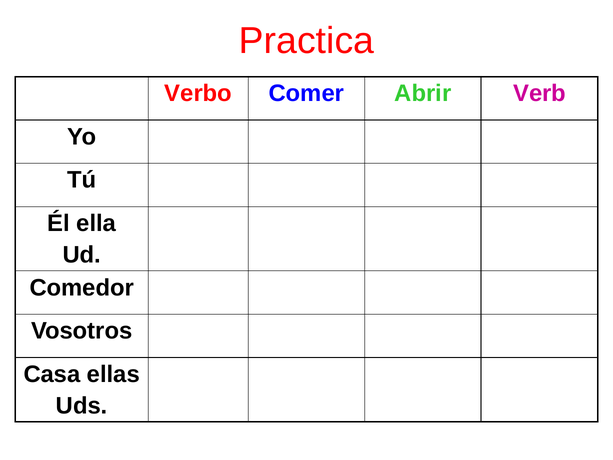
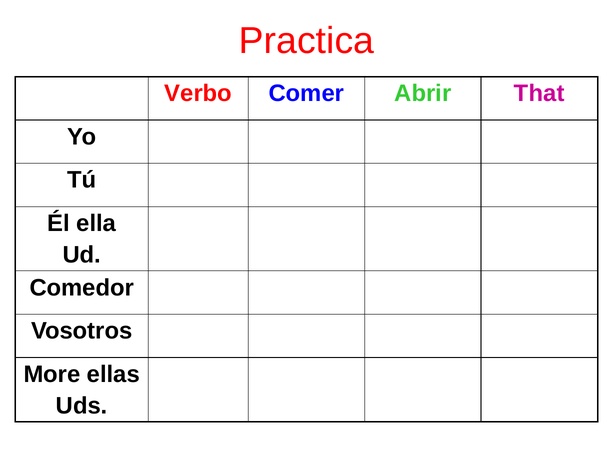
Verb: Verb -> That (539, 93)
Casa: Casa -> More (52, 374)
